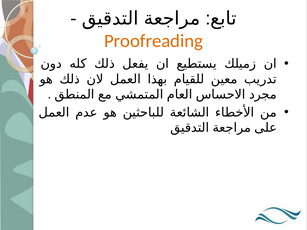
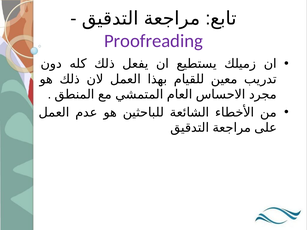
Proofreading colour: orange -> purple (153, 41)
